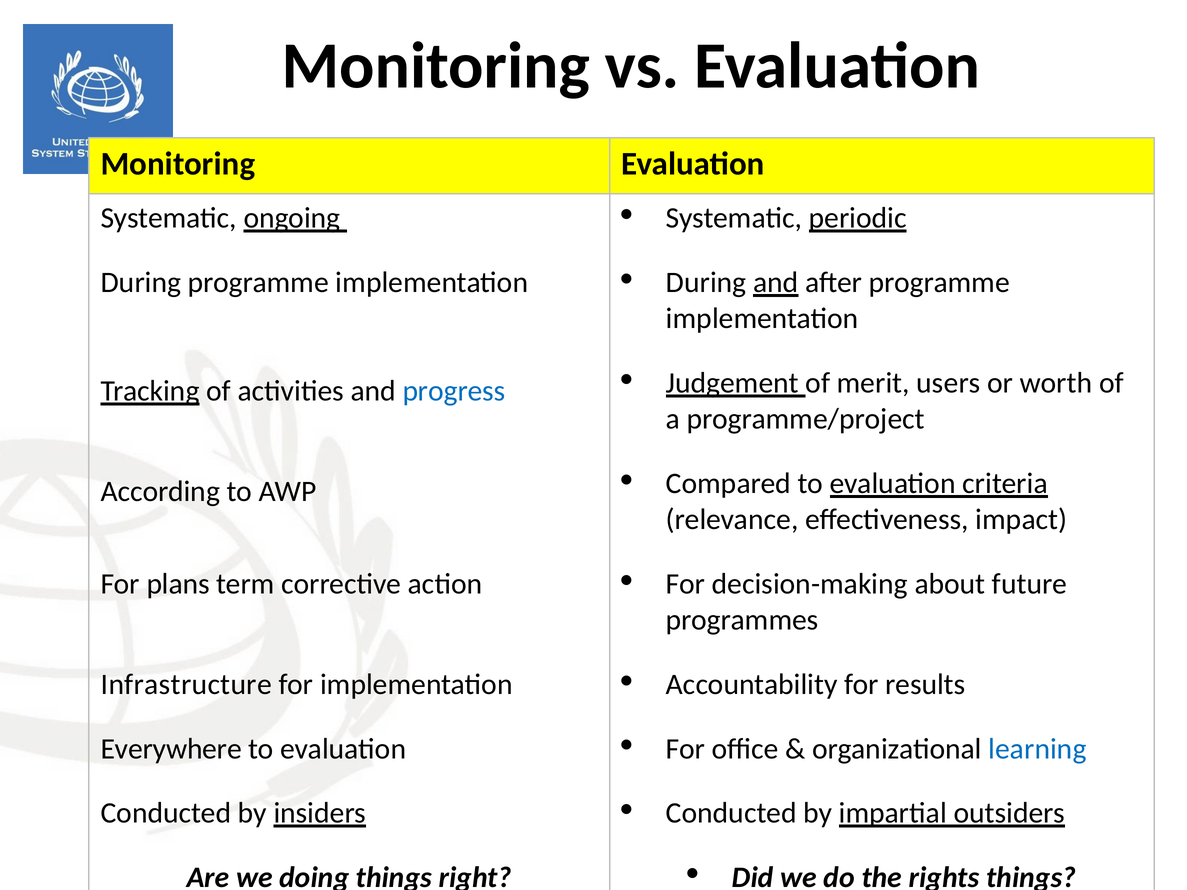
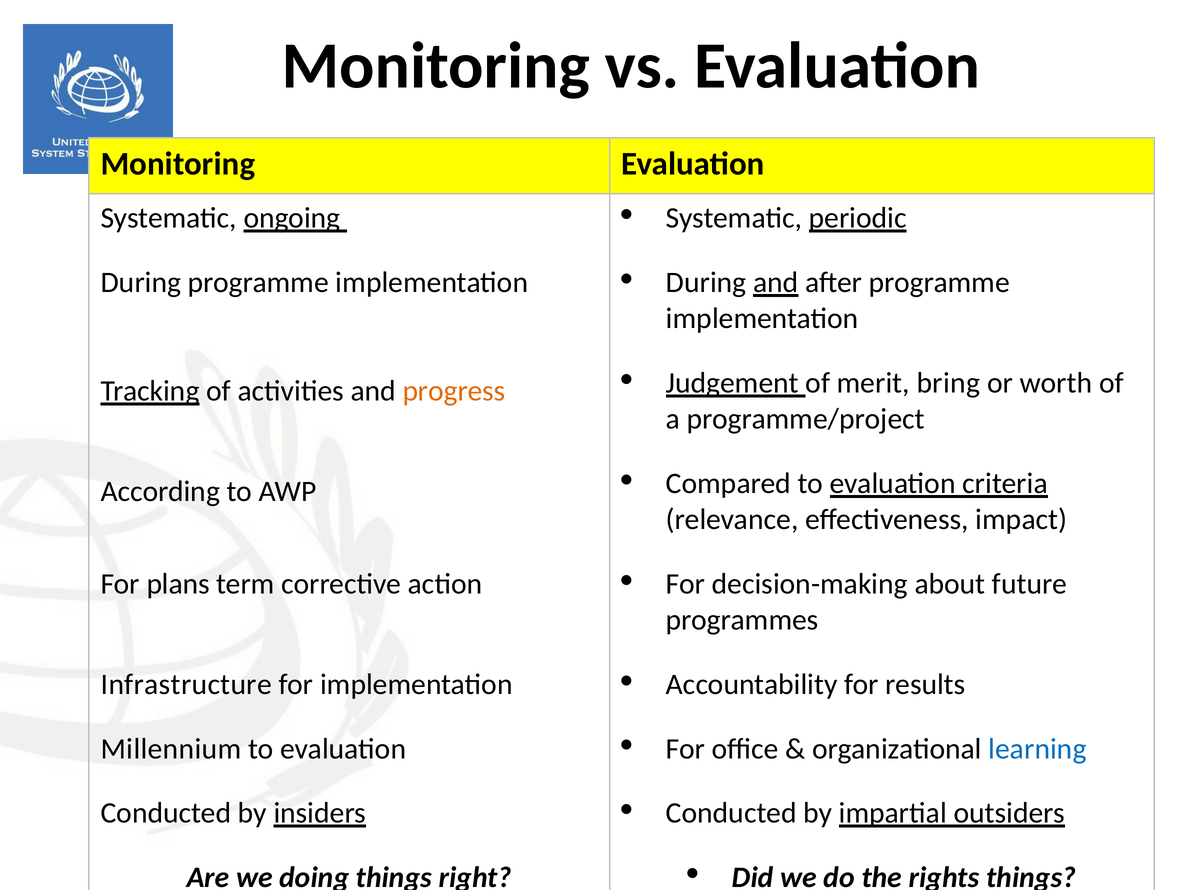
users: users -> bring (948, 383)
progress colour: blue -> orange (454, 391)
Everywhere: Everywhere -> Millennium (171, 749)
